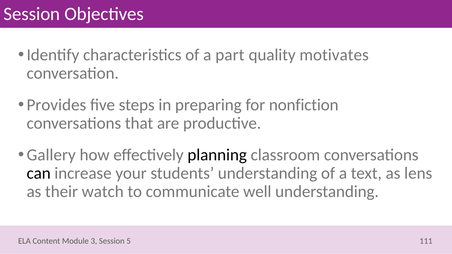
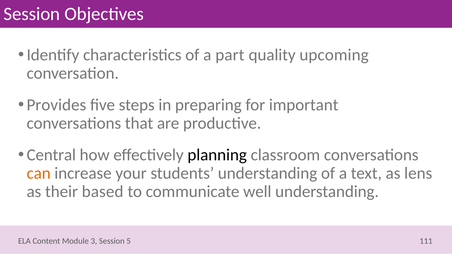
motivates: motivates -> upcoming (334, 55)
nonfiction: nonfiction -> important (304, 105)
Gallery: Gallery -> Central (51, 155)
can colour: black -> orange (39, 173)
watch: watch -> based (103, 192)
